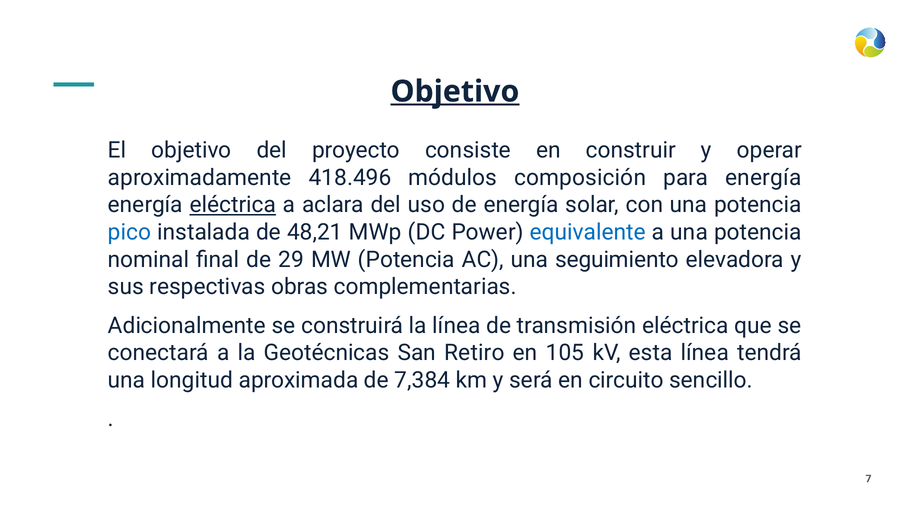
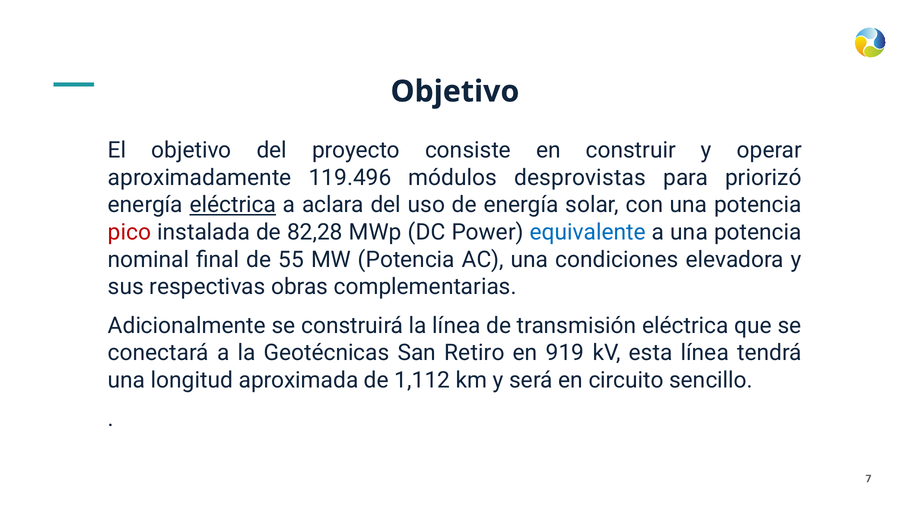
Objetivo underline: present -> none (455, 92)
418.496: 418.496 -> 119.496 (350, 178)
composición: composición -> desprovistas (580, 178)
para energía: energía -> priorizó (763, 178)
pico colour: blue -> red (129, 232)
48,21: 48,21 -> 82,28 (315, 232)
29: 29 -> 55 (291, 259)
seguimiento: seguimiento -> condiciones (617, 259)
105: 105 -> 919 (565, 353)
7,384: 7,384 -> 1,112 (422, 380)
